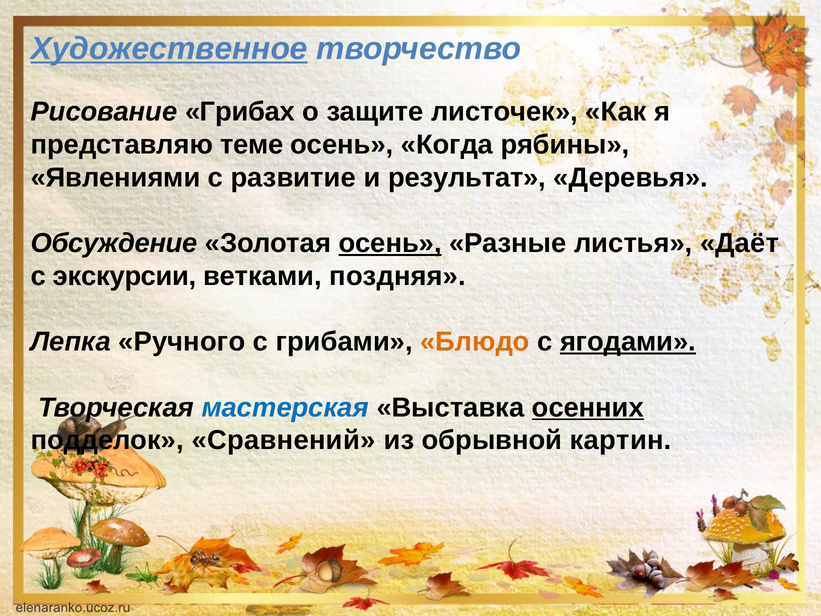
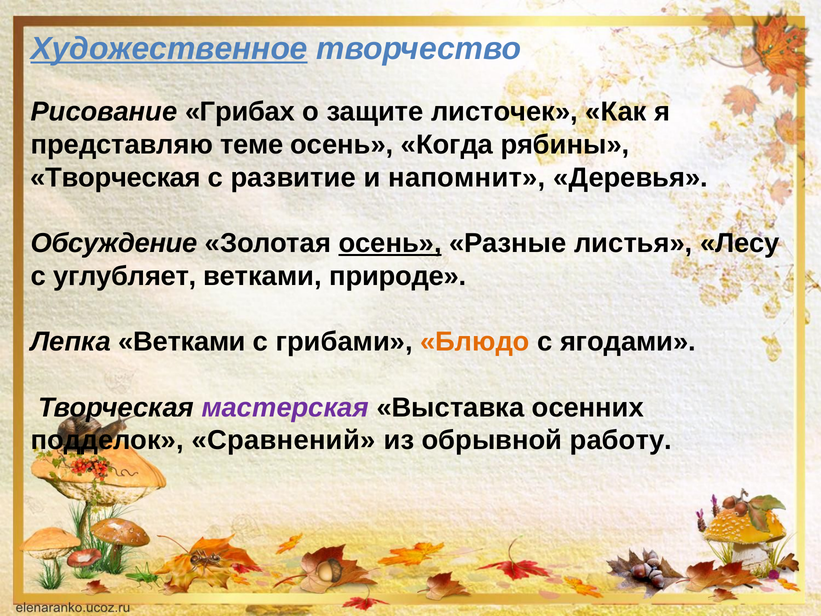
Явлениями: Явлениями -> Творческая (116, 177)
результат: результат -> напомнит (467, 177)
Даёт: Даёт -> Лесу (740, 243)
экскурсии: экскурсии -> углубляет (125, 276)
поздняя: поздняя -> природе (398, 276)
Лепка Ручного: Ручного -> Ветками (182, 342)
ягодами underline: present -> none (628, 342)
мастерская colour: blue -> purple (285, 407)
осенних underline: present -> none (588, 407)
картин: картин -> работу (621, 440)
